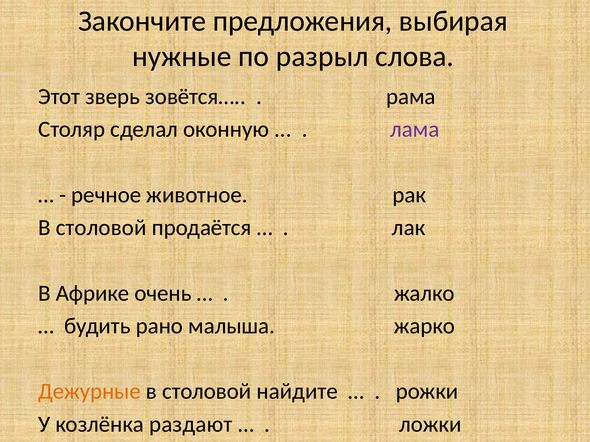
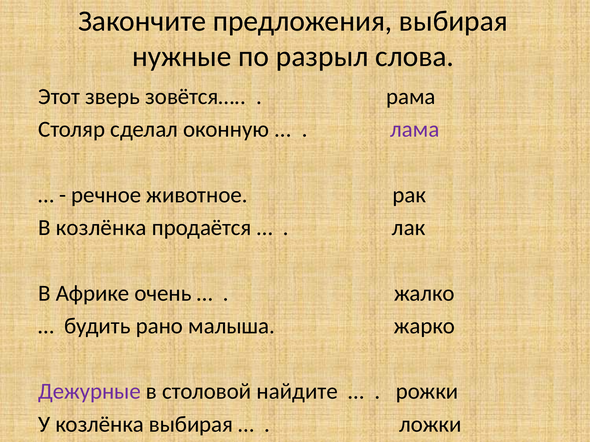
столовой: столовой -> козлёнка (101, 228)
Дежурные colour: orange -> purple (90, 392)
козлёнка раздают: раздают -> выбирая (191, 425)
